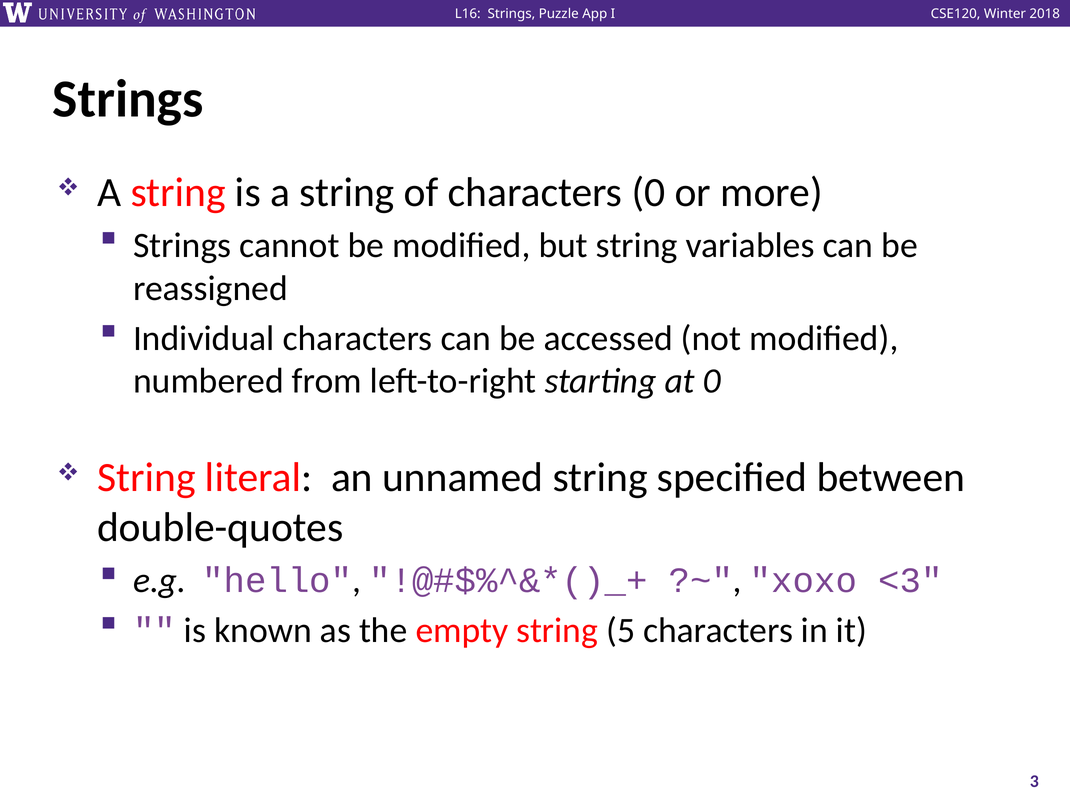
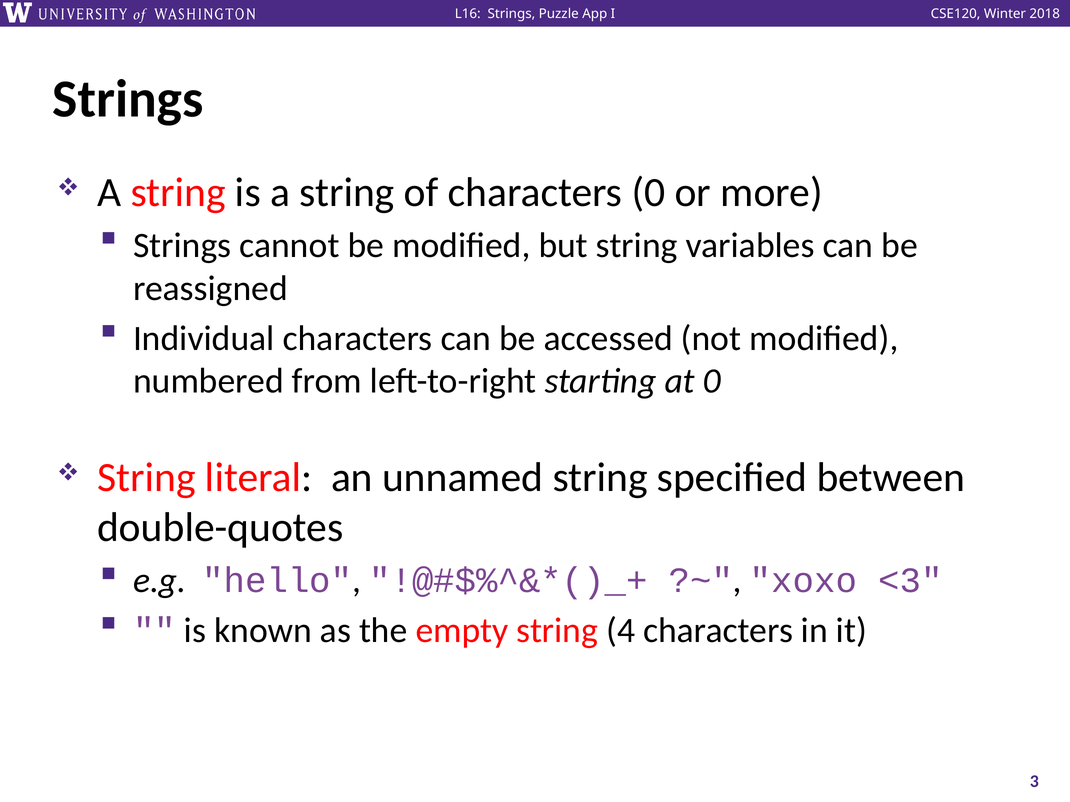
5: 5 -> 4 (621, 631)
